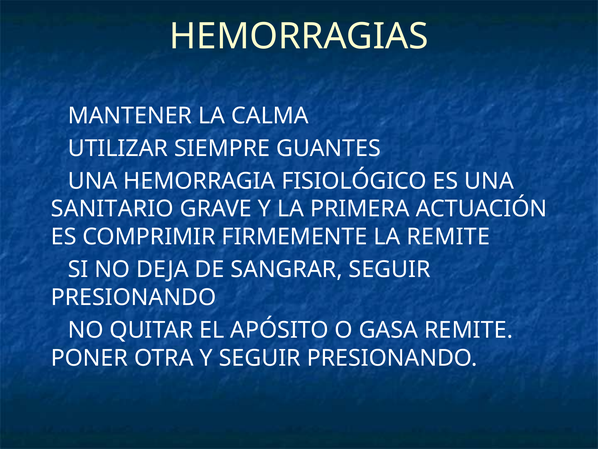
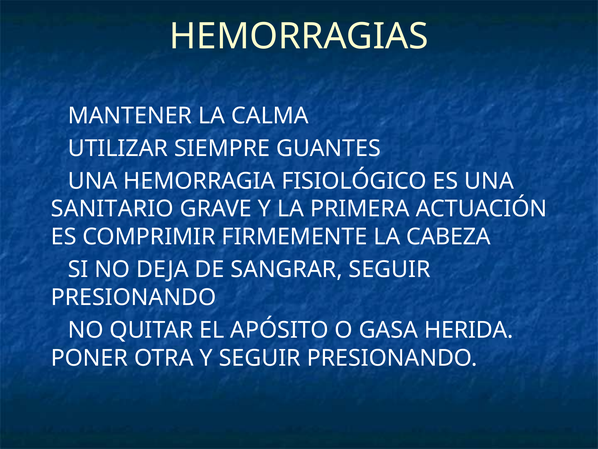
LA REMITE: REMITE -> CABEZA (448, 237)
GASA REMITE: REMITE -> HERIDA (469, 330)
